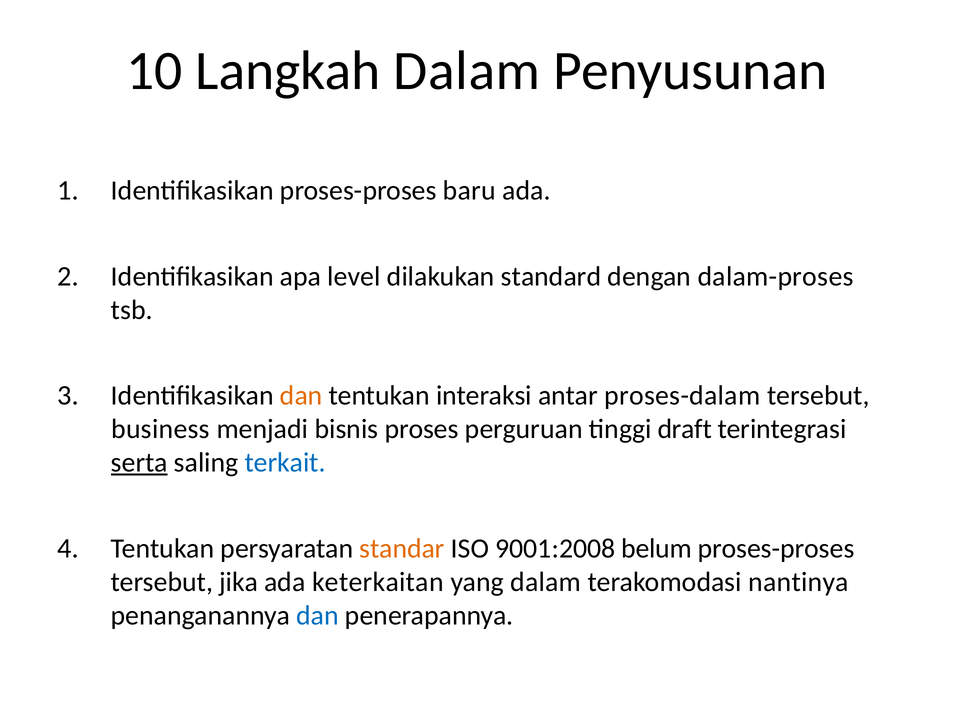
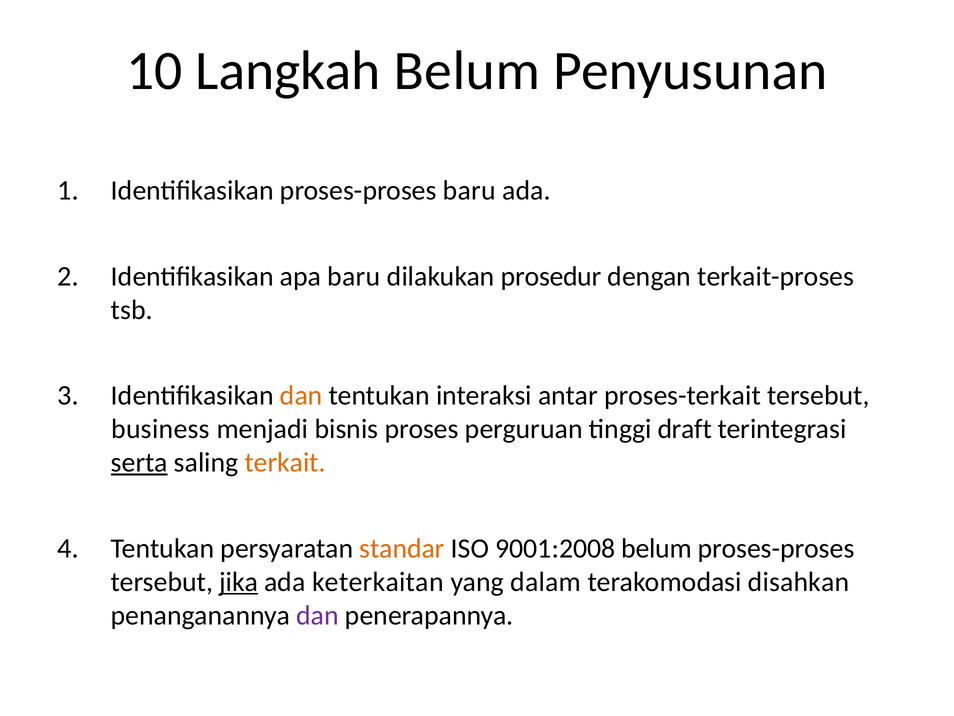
Langkah Dalam: Dalam -> Belum (467, 71)
apa level: level -> baru (354, 276)
standard: standard -> prosedur (551, 276)
dalam-proses: dalam-proses -> terkait-proses (776, 276)
proses-dalam: proses-dalam -> proses-terkait (682, 395)
terkait colour: blue -> orange (285, 462)
jika underline: none -> present (239, 582)
nantinya: nantinya -> disahkan (799, 582)
dan colour: blue -> purple (317, 615)
